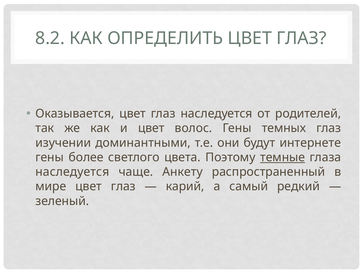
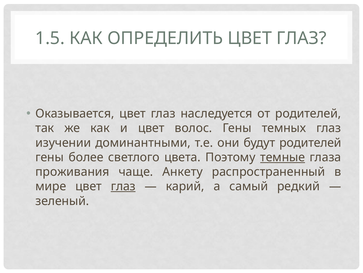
8.2: 8.2 -> 1.5 (50, 38)
будут интернете: интернете -> родителей (310, 142)
наследуется: наследуется -> проживания (72, 171)
глаз underline: none -> present (123, 186)
